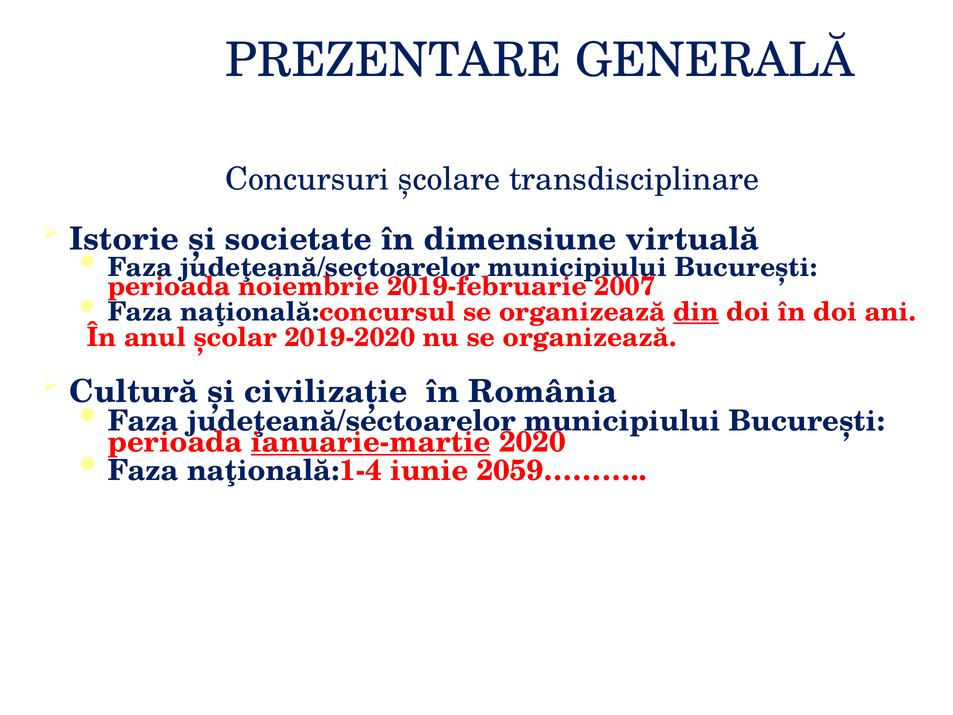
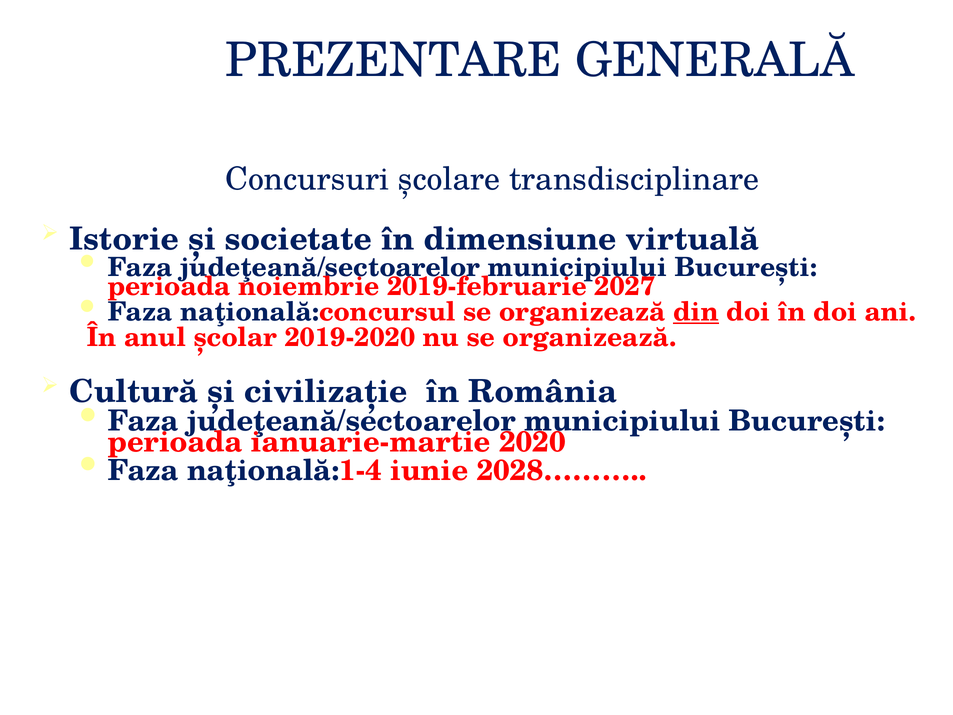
2007: 2007 -> 2027 (625, 286)
ianuarie-martie underline: present -> none (371, 442)
2059………: 2059……… -> 2028……… (562, 470)
